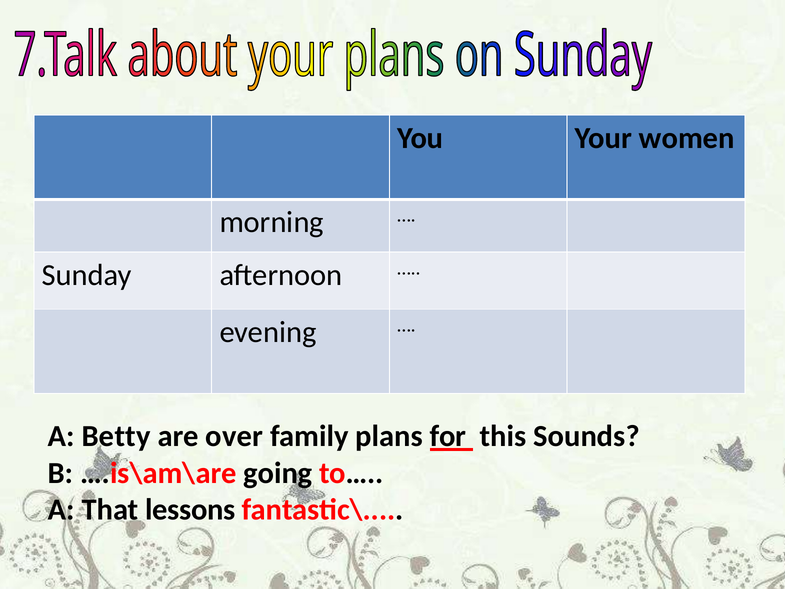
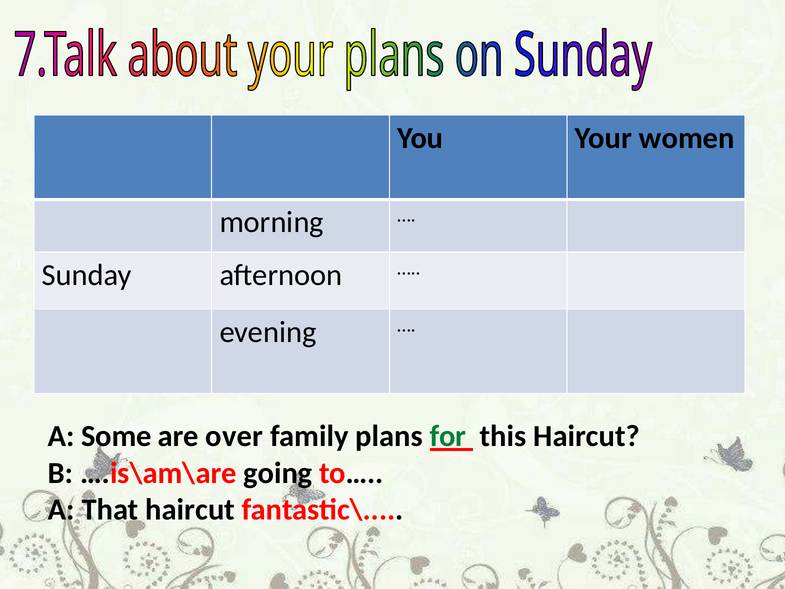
Betty: Betty -> Some (116, 436)
for colour: black -> green (448, 436)
this Sounds: Sounds -> Haircut (587, 436)
That lessons: lessons -> haircut (190, 509)
